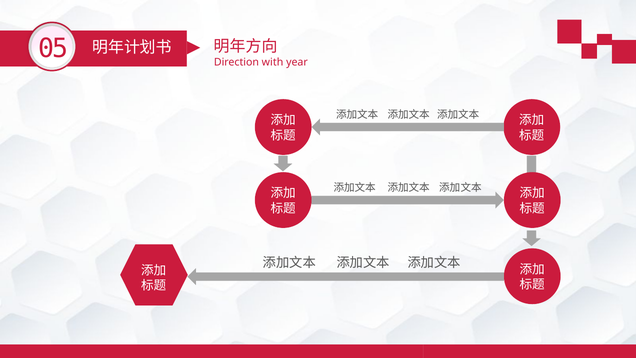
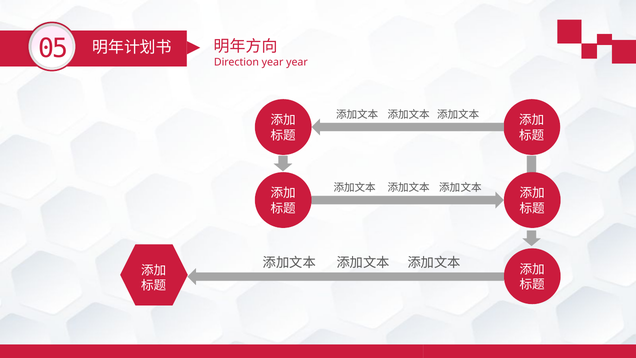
Direction with: with -> year (273, 62)
